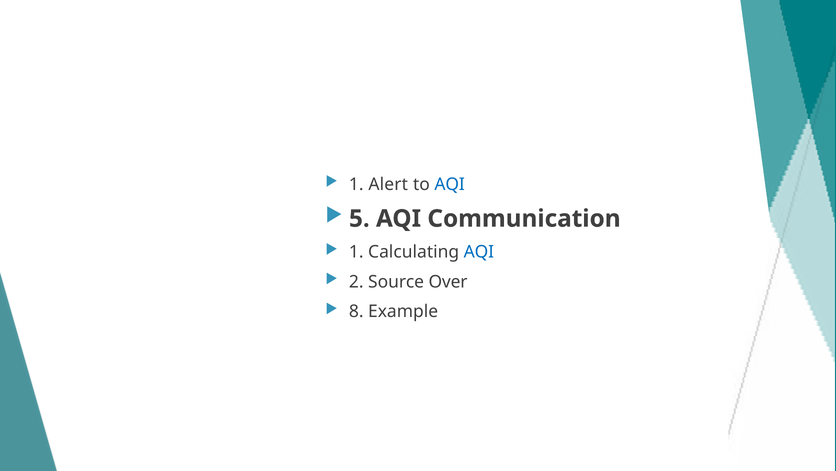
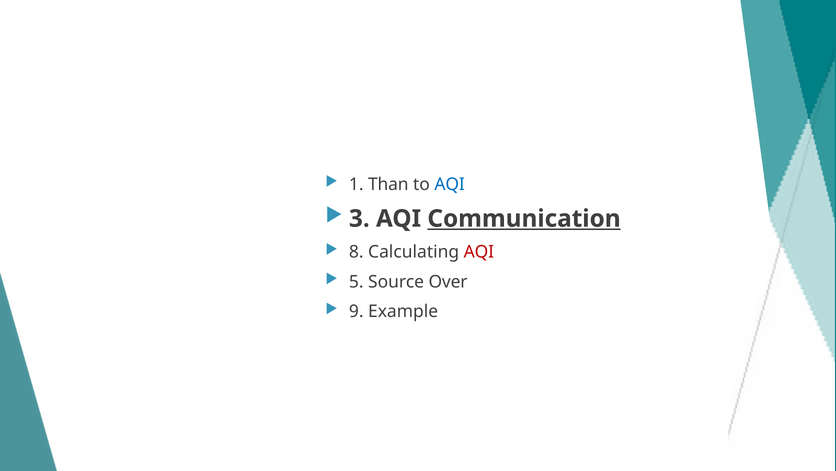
Alert: Alert -> Than (388, 184)
5: 5 -> 3 (359, 218)
Communication underline: none -> present (524, 218)
1: 1 -> 8 (356, 252)
AQI colour: blue -> red (479, 252)
2: 2 -> 5 (356, 281)
8: 8 -> 9 (356, 311)
